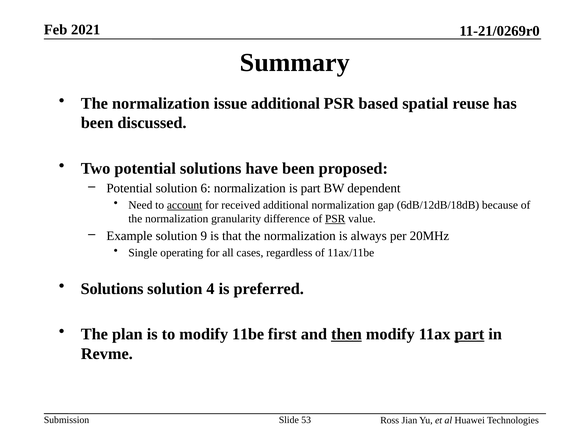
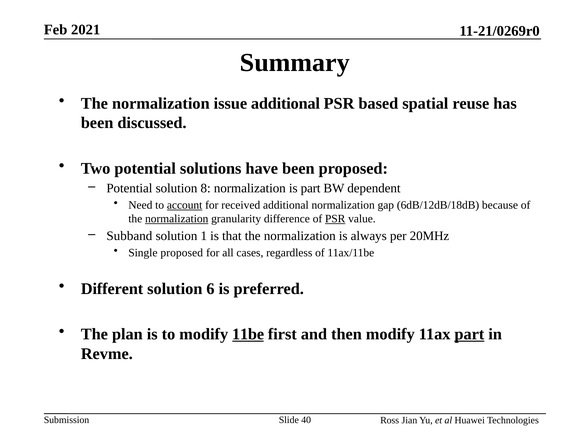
6: 6 -> 8 (206, 189)
normalization underline: none -> present (177, 219)
Example: Example -> Subband (129, 236)
9: 9 -> 1 (204, 236)
Single operating: operating -> proposed (182, 253)
Solutions: Solutions -> Different (112, 289)
4: 4 -> 6 (210, 289)
11be underline: none -> present (248, 335)
then underline: present -> none (346, 335)
53: 53 -> 40 (306, 421)
